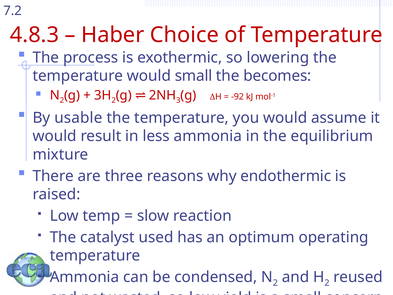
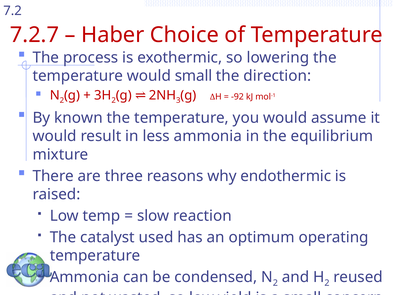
4.8.3: 4.8.3 -> 7.2.7 (35, 35)
becomes: becomes -> direction (277, 76)
usable: usable -> known (78, 118)
